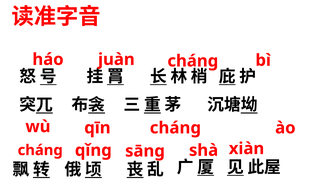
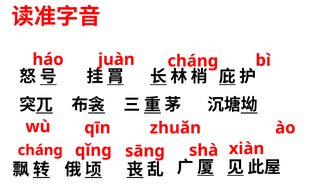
wù cháng: cháng -> zhuǎn (175, 128)
